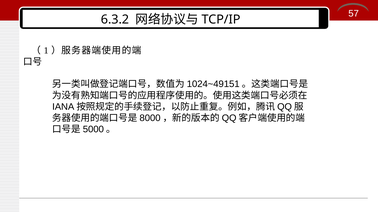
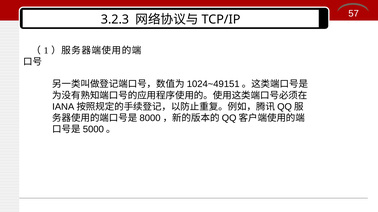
6.3.2: 6.3.2 -> 3.2.3 (115, 19)
